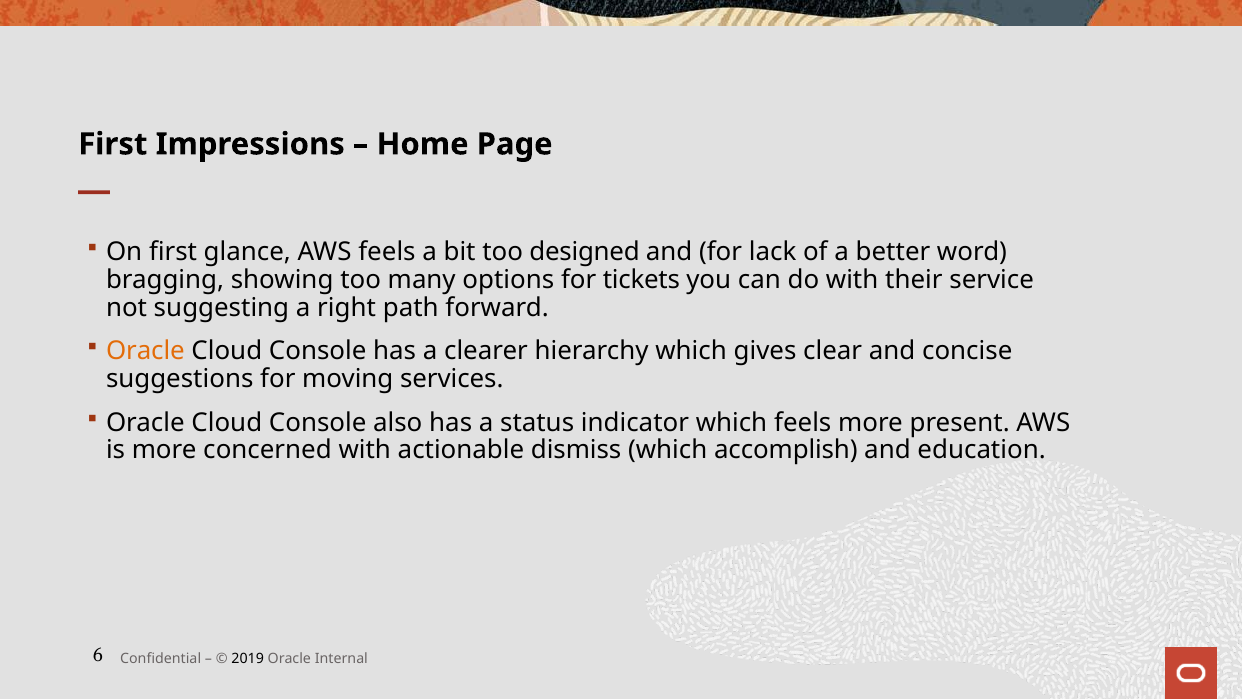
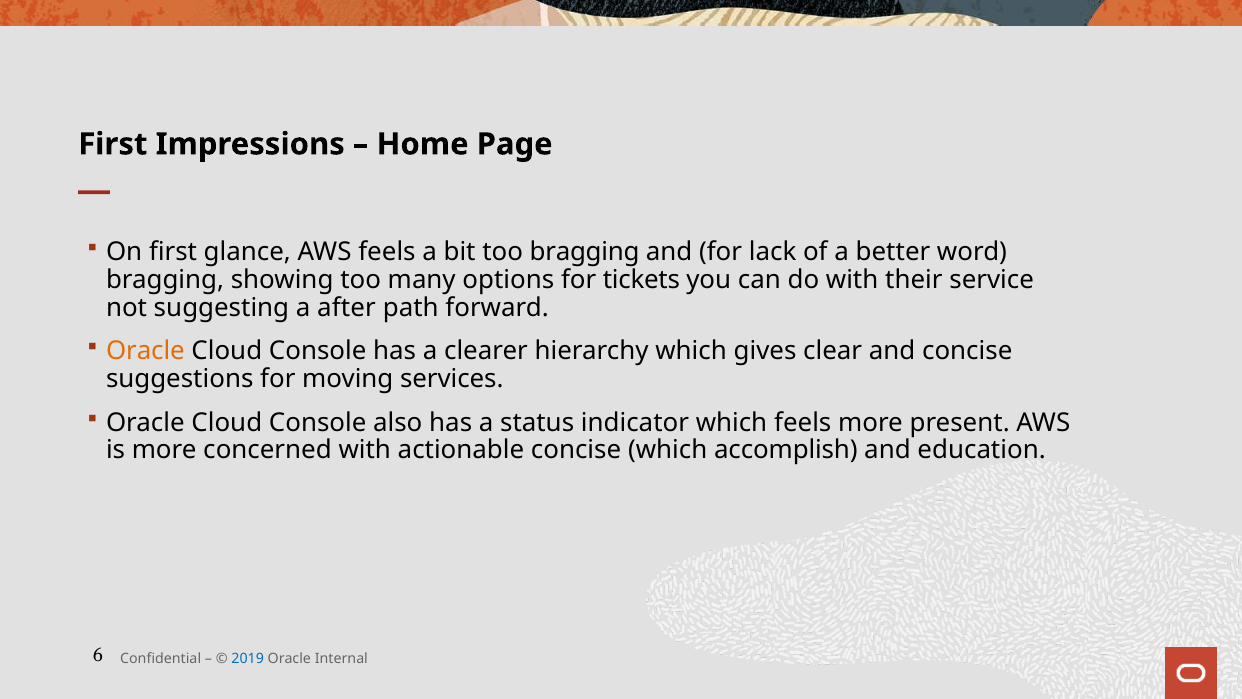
too designed: designed -> bragging (585, 252)
right: right -> after (347, 307)
actionable dismiss: dismiss -> concise (576, 450)
2019 colour: black -> blue (248, 659)
